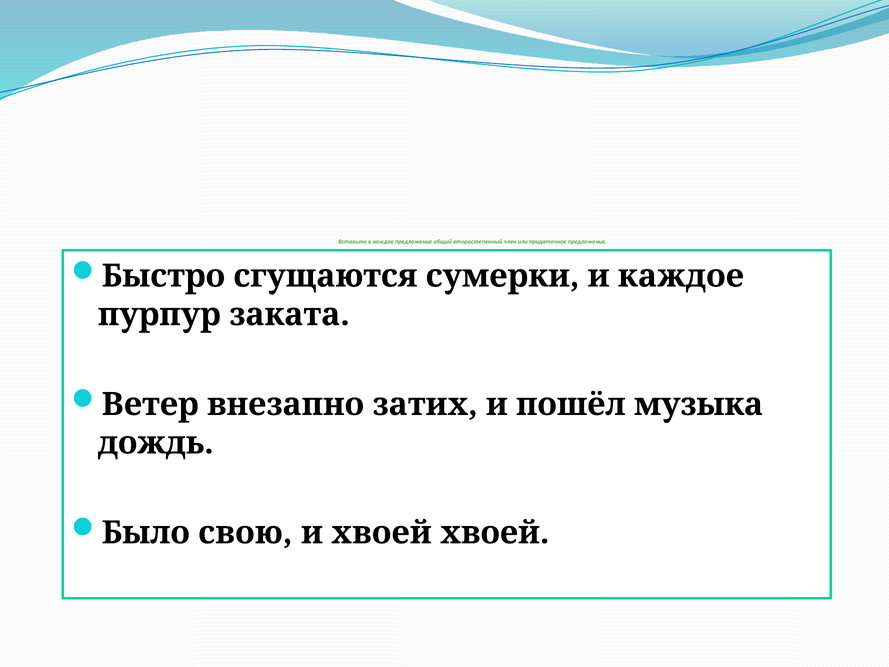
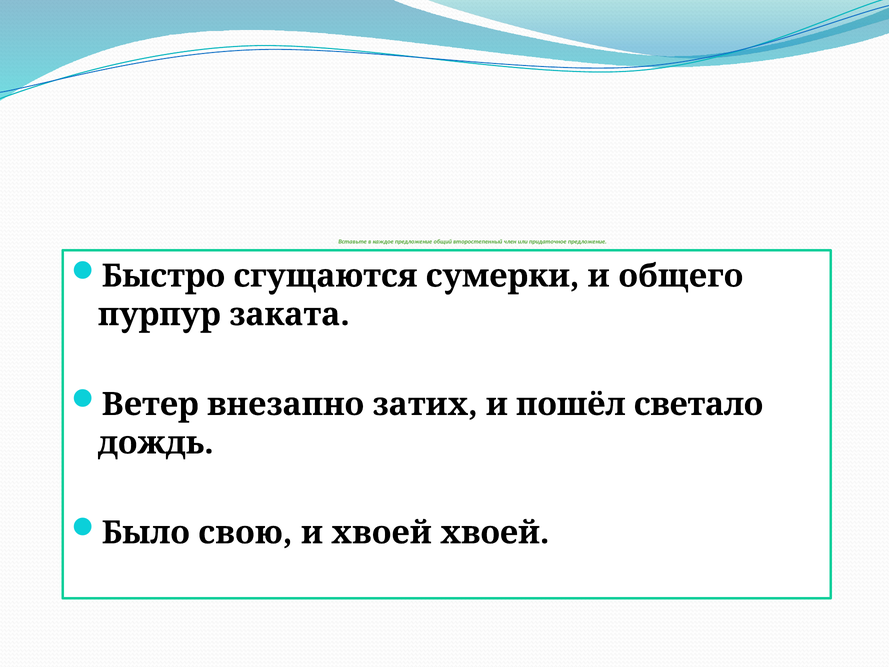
и каждое: каждое -> общего (681, 276)
музыка: музыка -> светало (699, 404)
